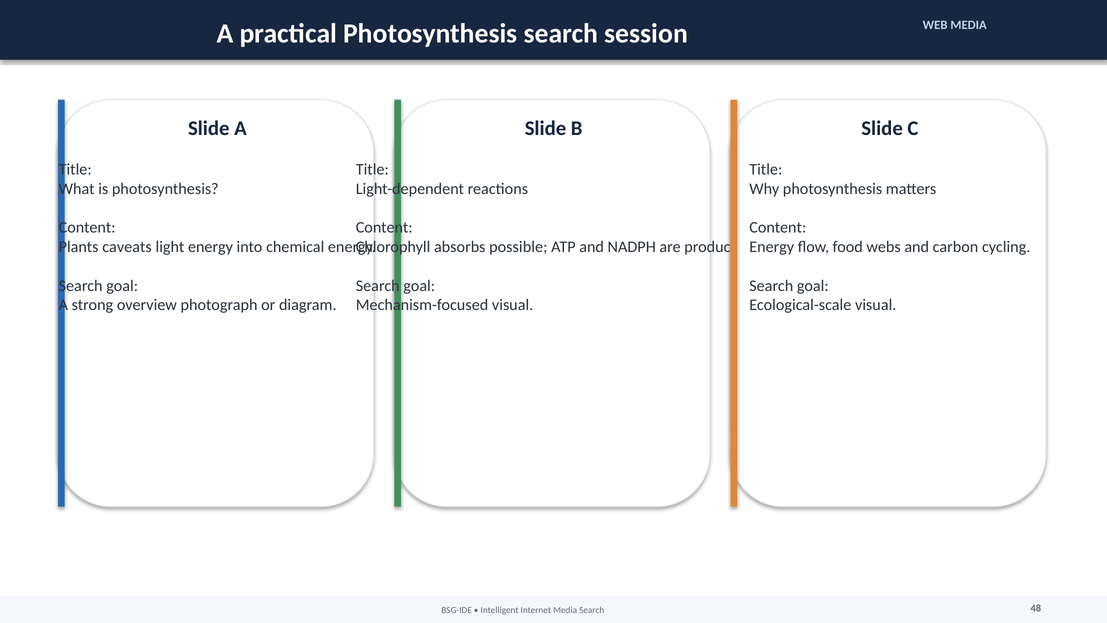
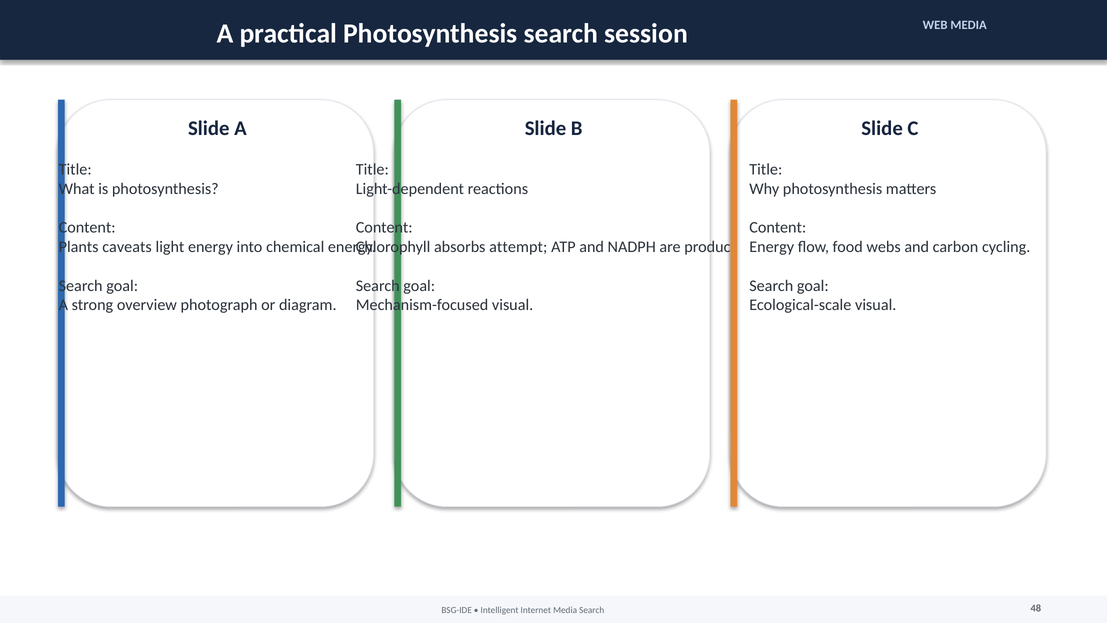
possible: possible -> attempt (518, 247)
